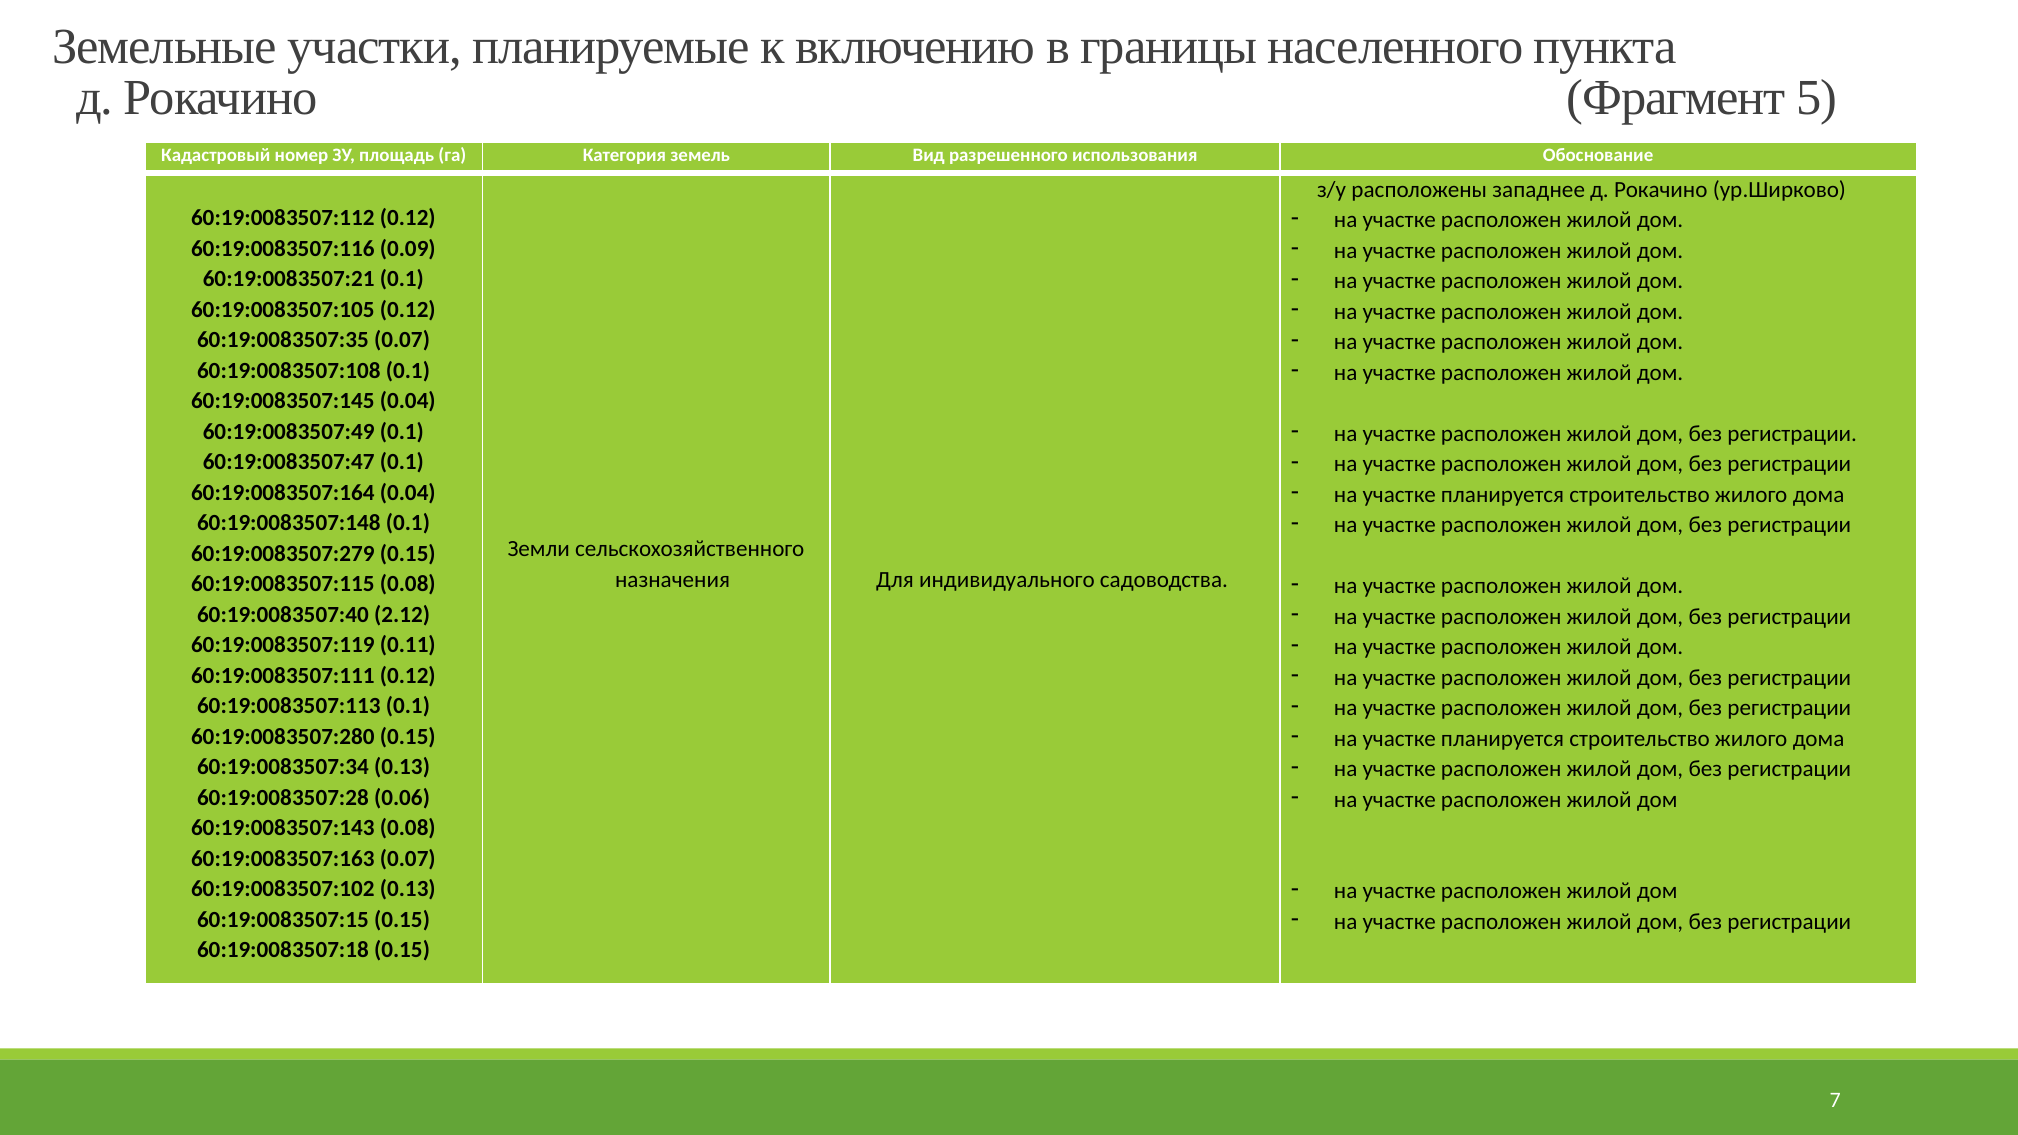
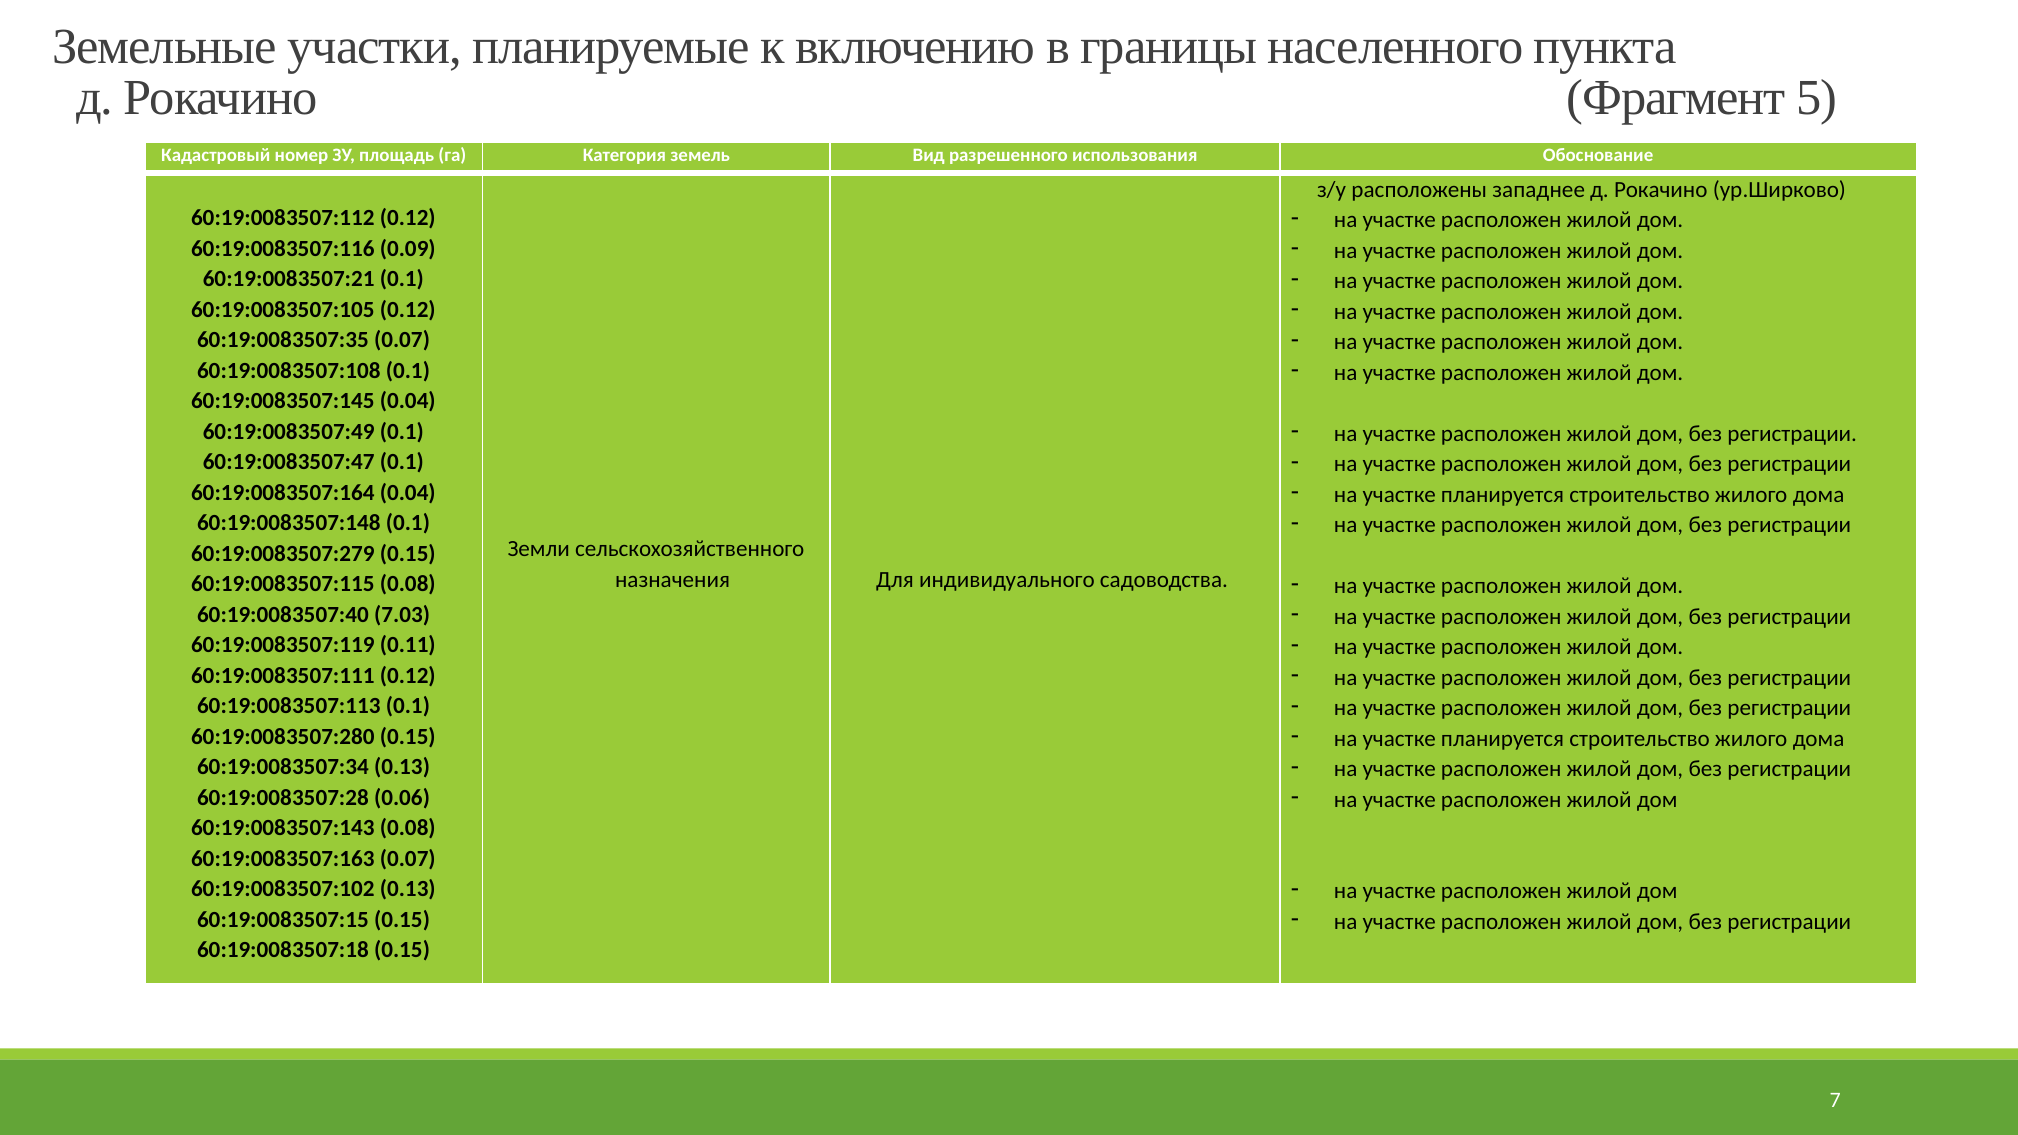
2.12: 2.12 -> 7.03 (402, 615)
